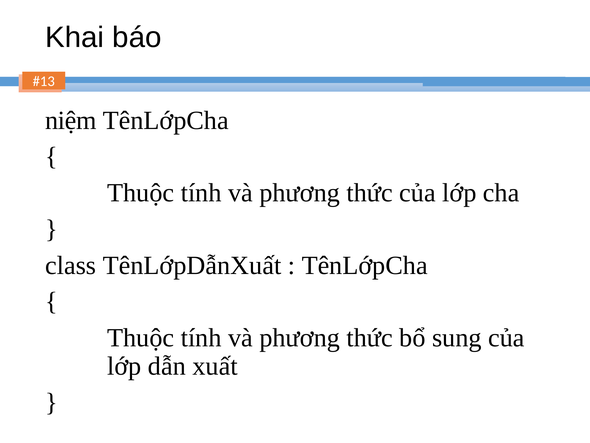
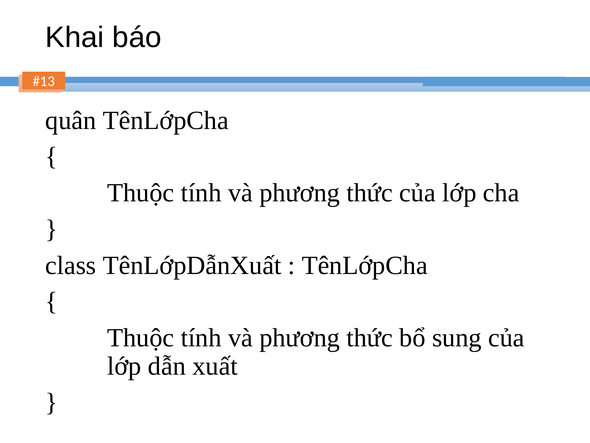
niệm: niệm -> quân (71, 120)
